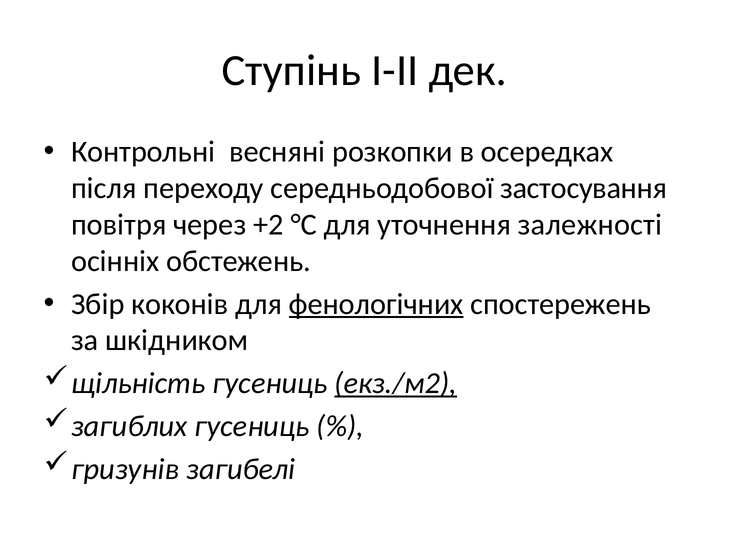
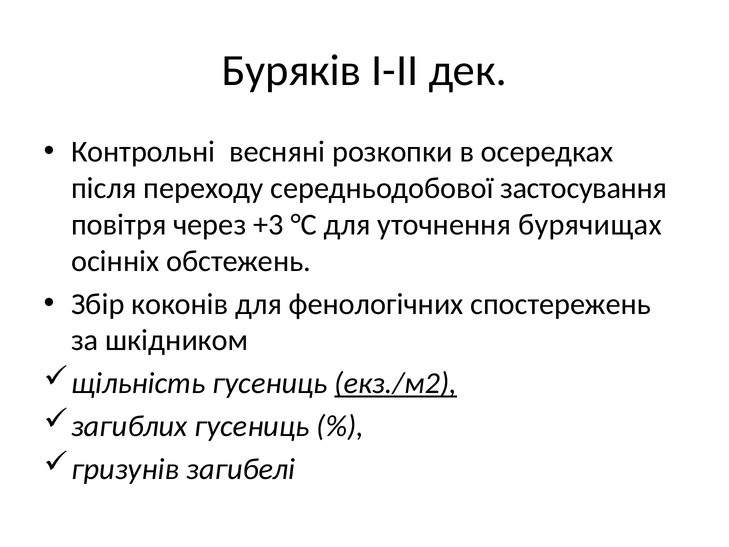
Ступінь: Ступінь -> Буряків (291, 71)
+2: +2 -> +3 (268, 224)
залежності: залежності -> бурячищах (590, 224)
фенологічних underline: present -> none (376, 304)
